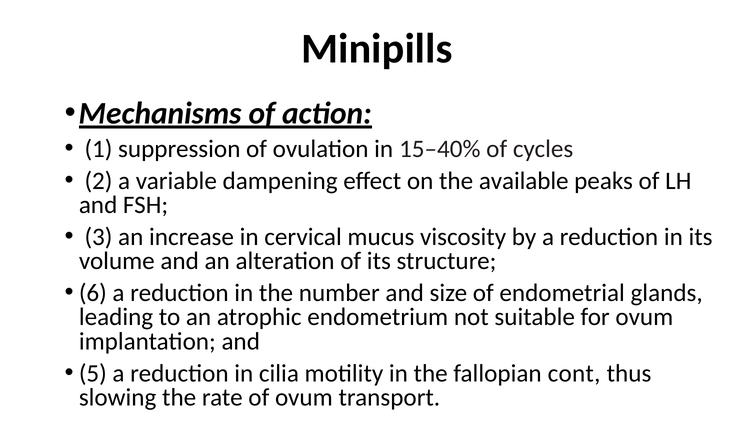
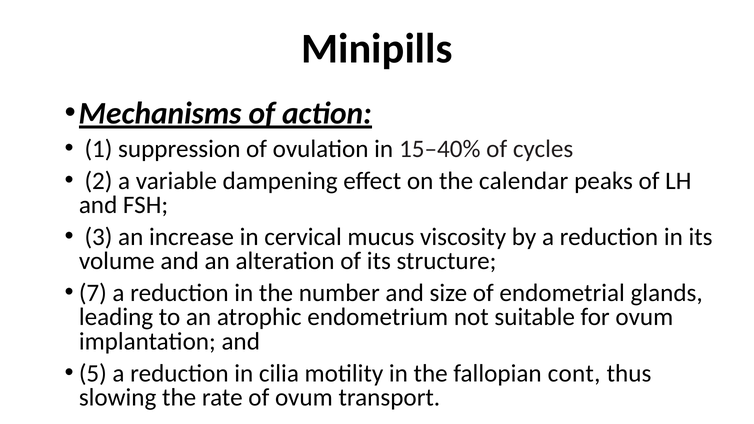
available: available -> calendar (524, 181)
6: 6 -> 7 (93, 293)
